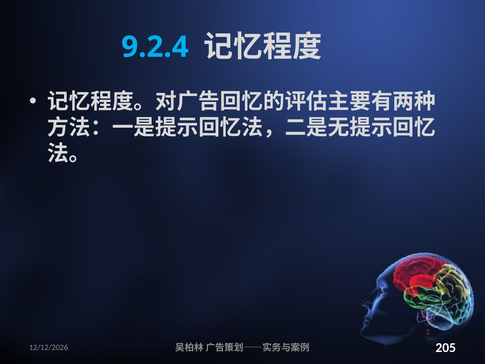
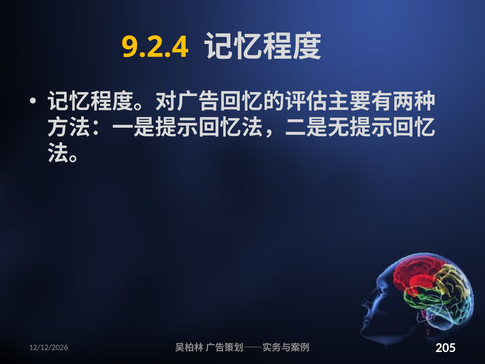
9.2.4 colour: light blue -> yellow (155, 47)
